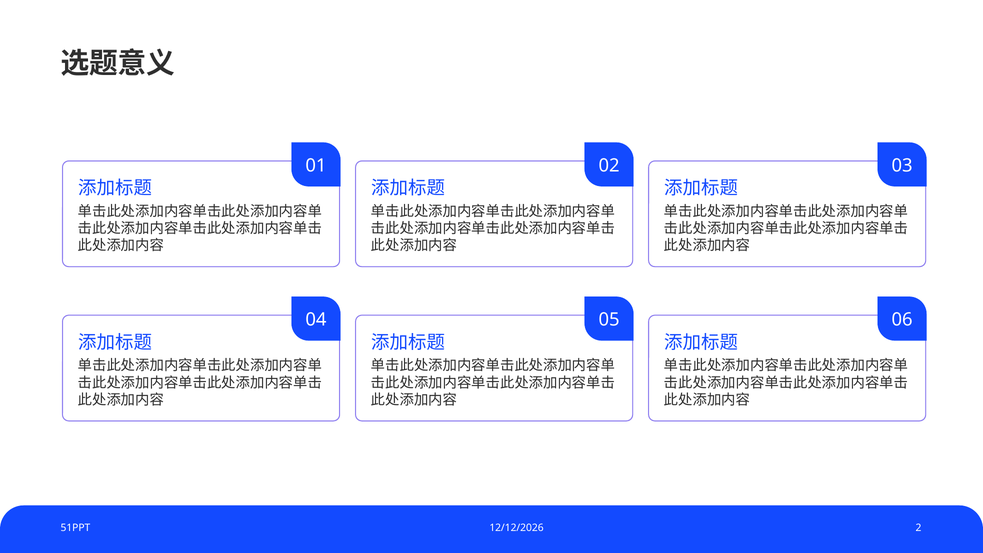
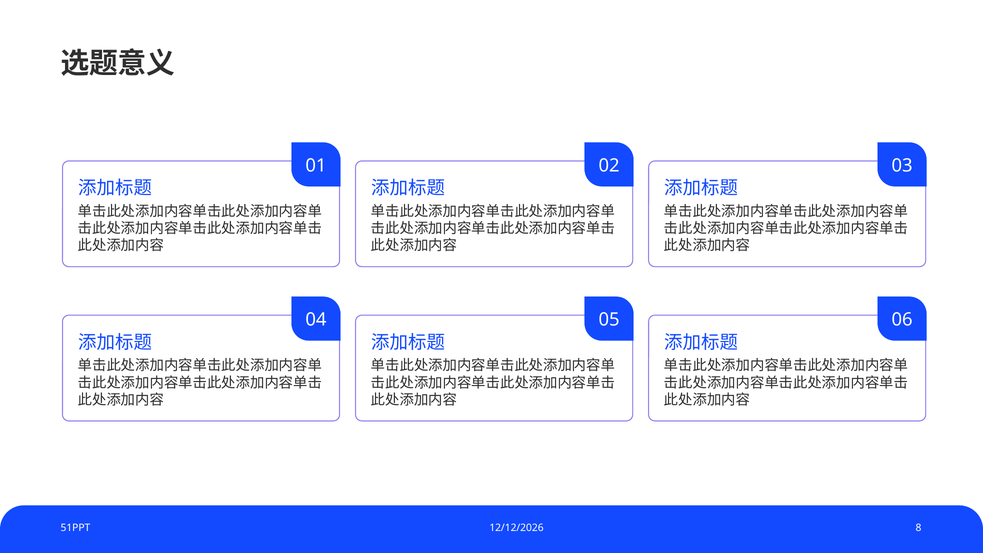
2: 2 -> 8 (919, 528)
